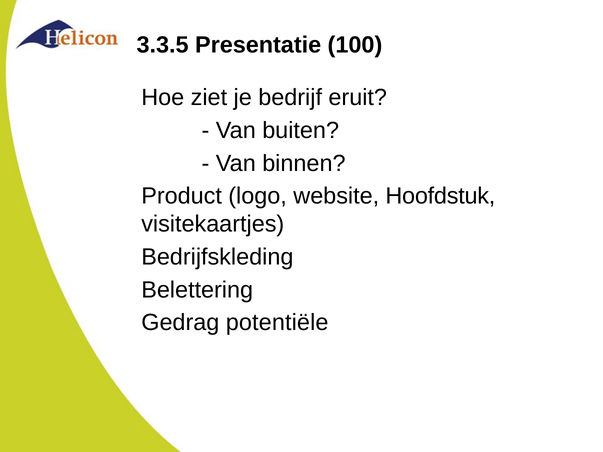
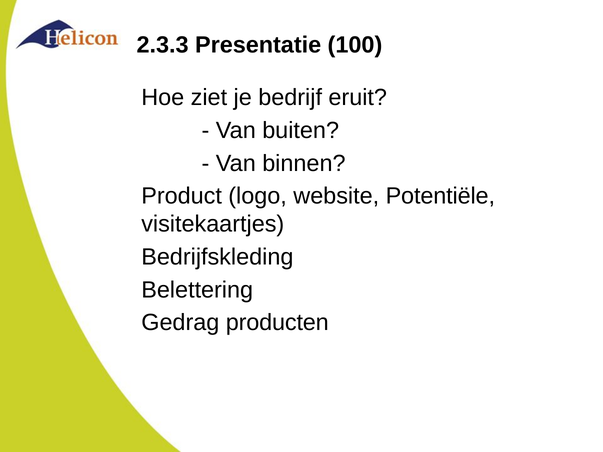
3.3.5: 3.3.5 -> 2.3.3 (163, 45)
Hoofdstuk: Hoofdstuk -> Potentiële (440, 196)
potentiële: potentiële -> producten (277, 323)
